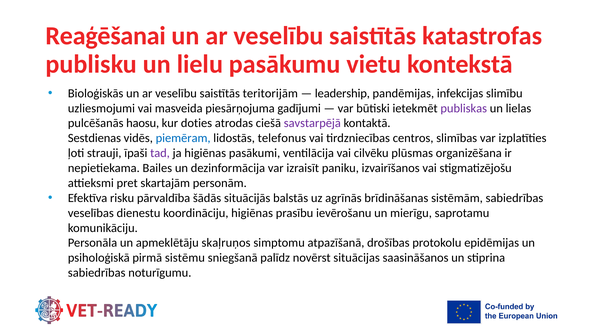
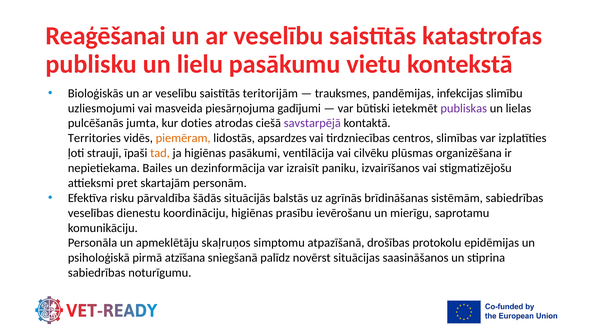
leadership: leadership -> trauksmes (342, 93)
haosu: haosu -> jumta (143, 123)
Sestdienas: Sestdienas -> Territories (94, 138)
piemēram colour: blue -> orange (183, 138)
telefonus: telefonus -> apsardzes (282, 138)
tad colour: purple -> orange (160, 153)
sistēmu: sistēmu -> atzīšana (185, 258)
